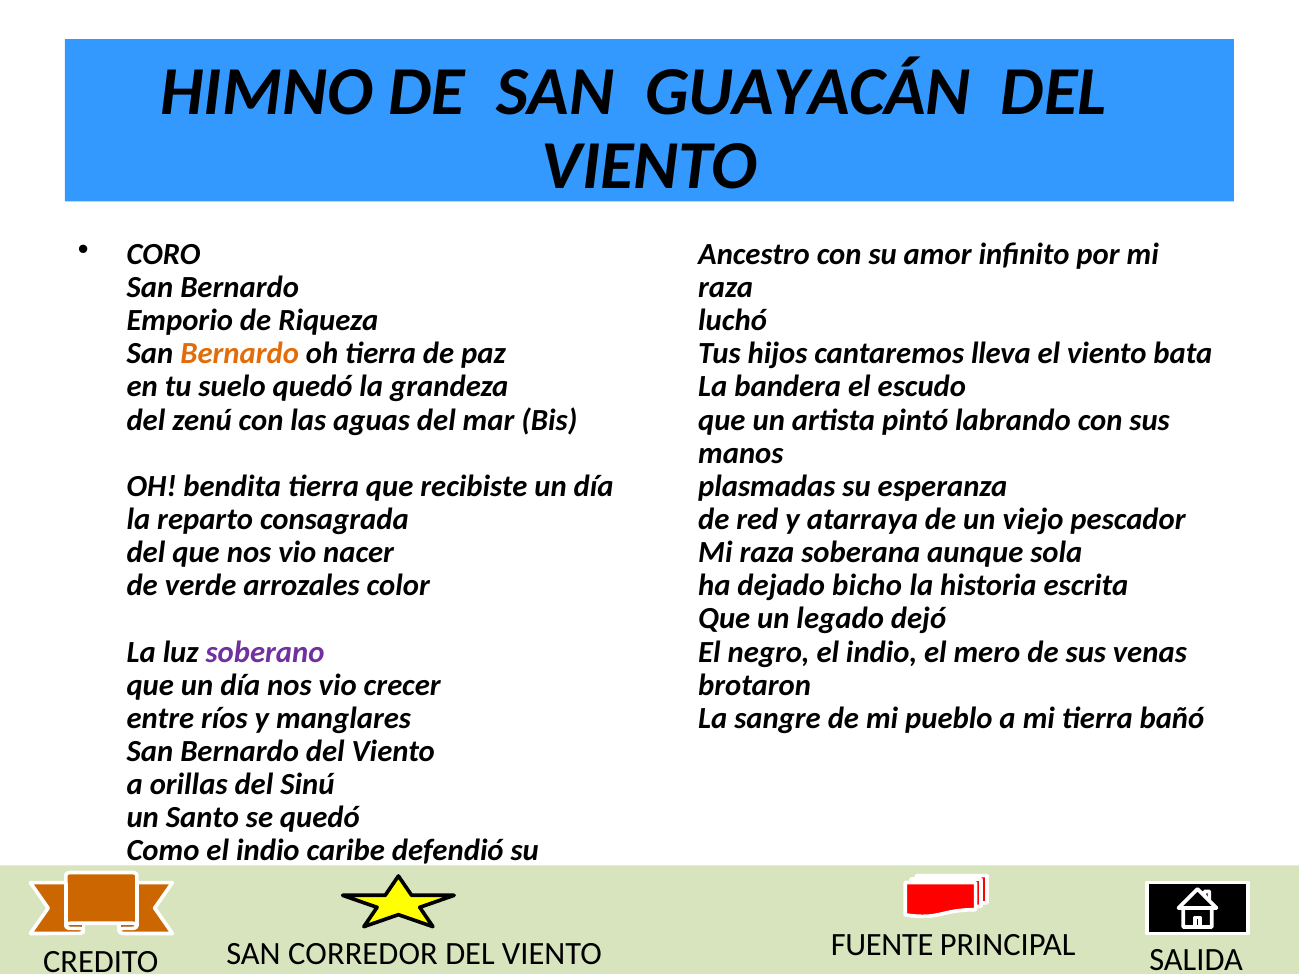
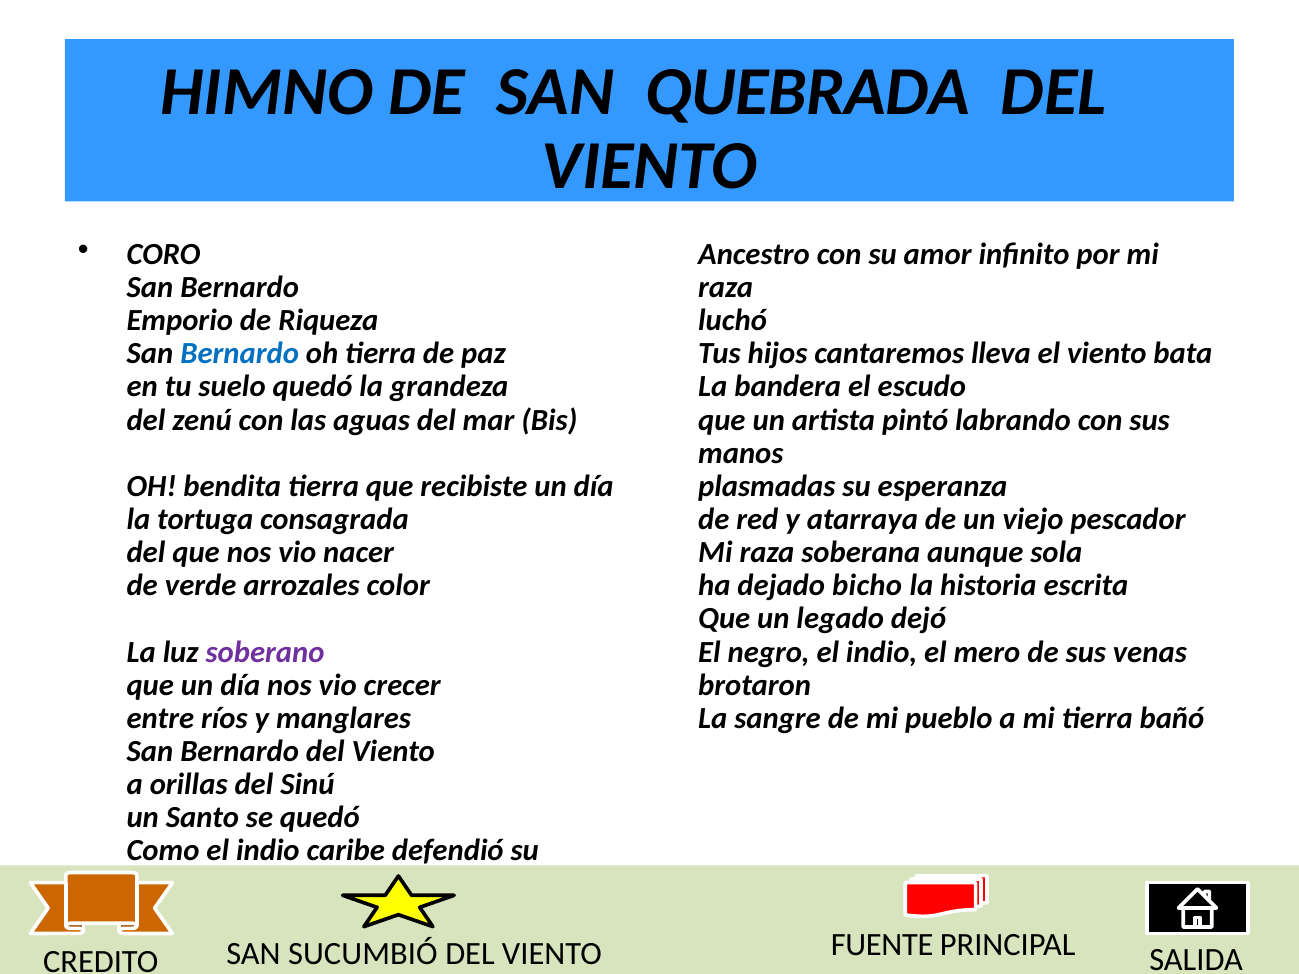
GUAYACÁN: GUAYACÁN -> QUEBRADA (808, 92)
Bernardo colour: orange -> blue (240, 354)
reparto: reparto -> tortuga (205, 519)
CORREDOR: CORREDOR -> SUCUMBIÓ (363, 954)
